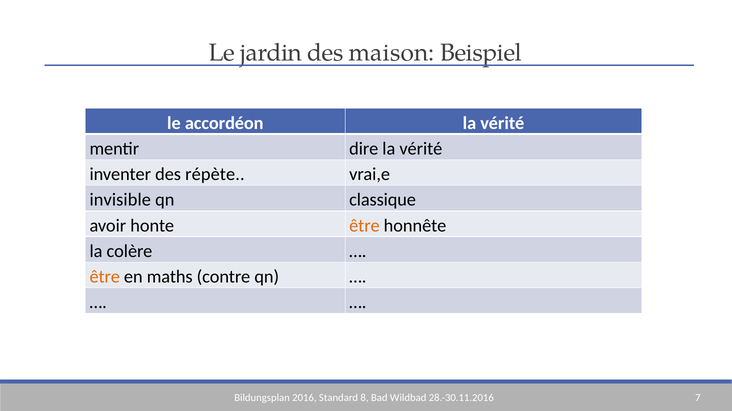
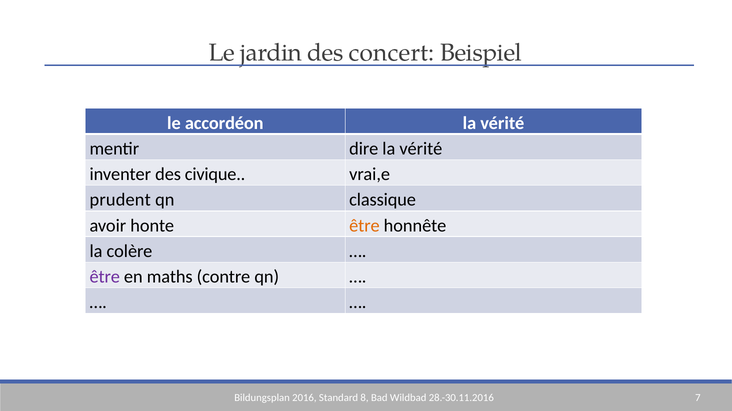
maison: maison -> concert (392, 53)
répète: répète -> civique (215, 175)
invisible: invisible -> prudent (120, 200)
être colour: orange -> purple (105, 277)
